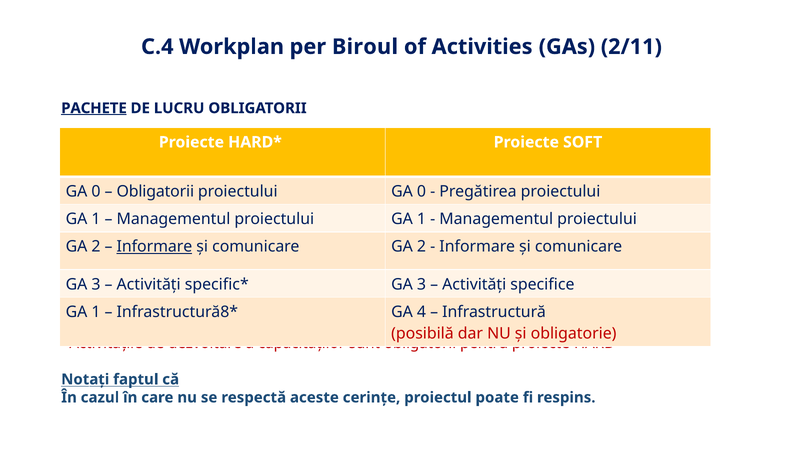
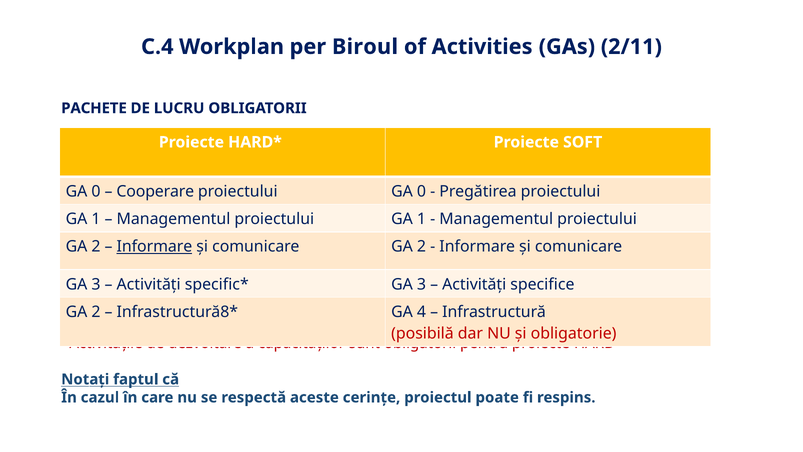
PACHETE underline: present -> none (94, 108)
Obligatorii: Obligatorii -> Cooperare (155, 191)
1: 1 -> 2 (96, 312)
